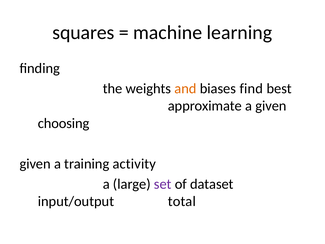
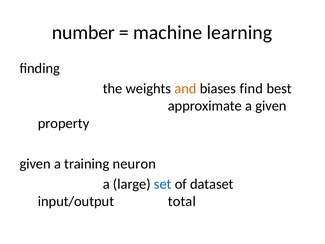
squares: squares -> number (83, 33)
choosing: choosing -> property (64, 123)
activity: activity -> neuron (134, 164)
set colour: purple -> blue (163, 184)
